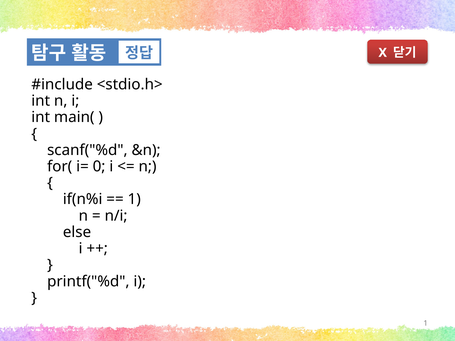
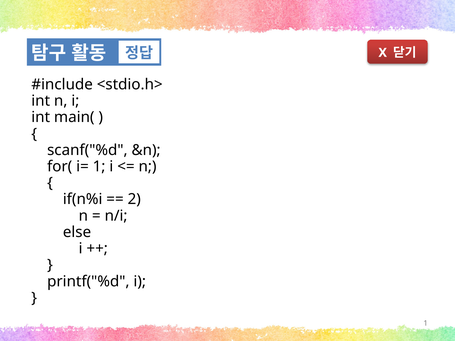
i= 0: 0 -> 1 (99, 167)
1: 1 -> 2 (134, 199)
